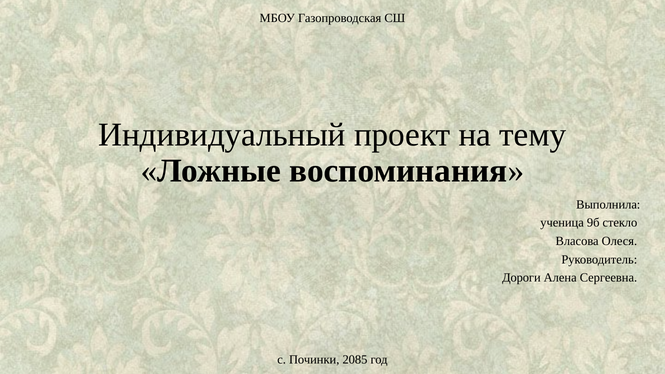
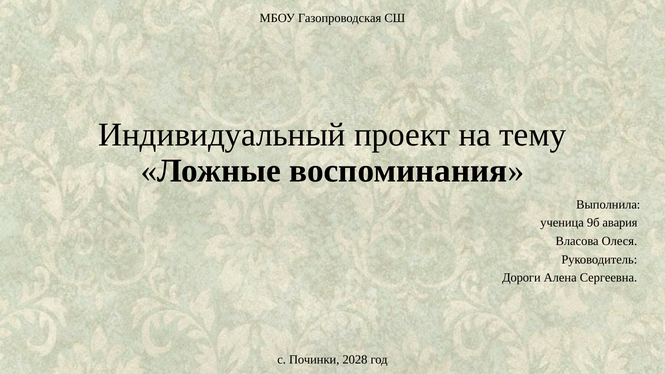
стекло: стекло -> авария (620, 223)
2085: 2085 -> 2028 (355, 359)
